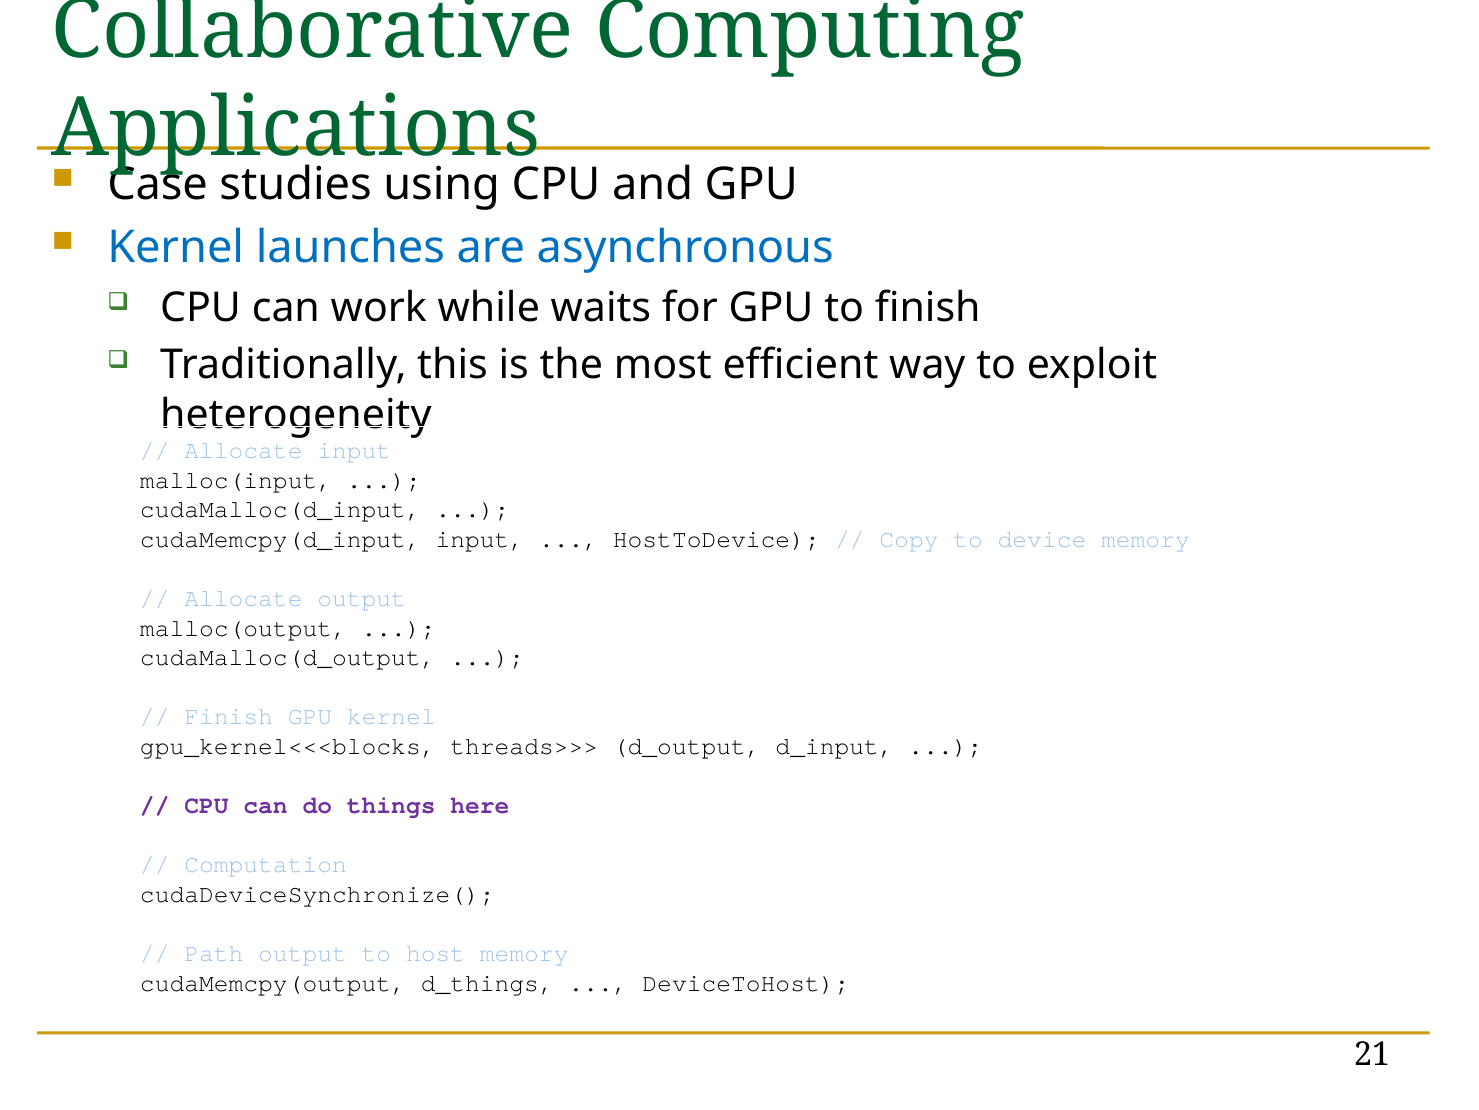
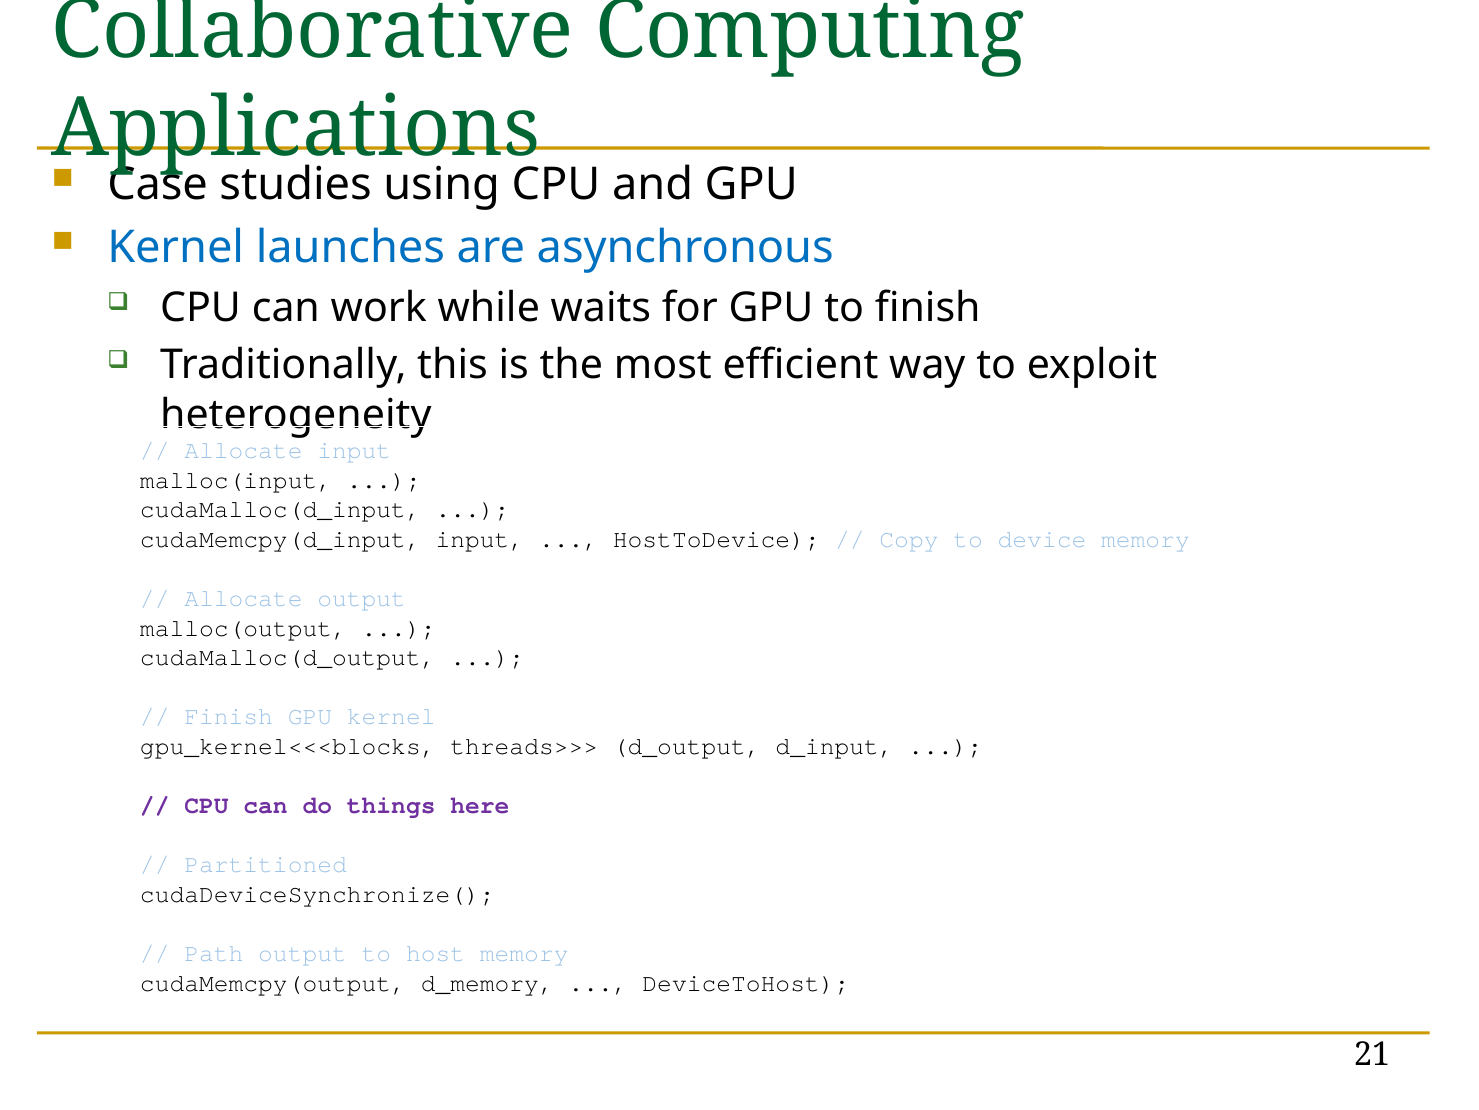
Computation: Computation -> Partitioned (266, 864)
d_things: d_things -> d_memory (487, 983)
